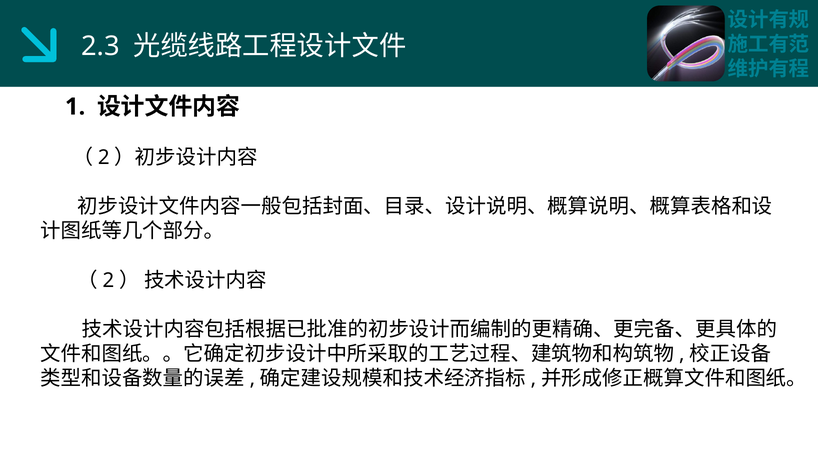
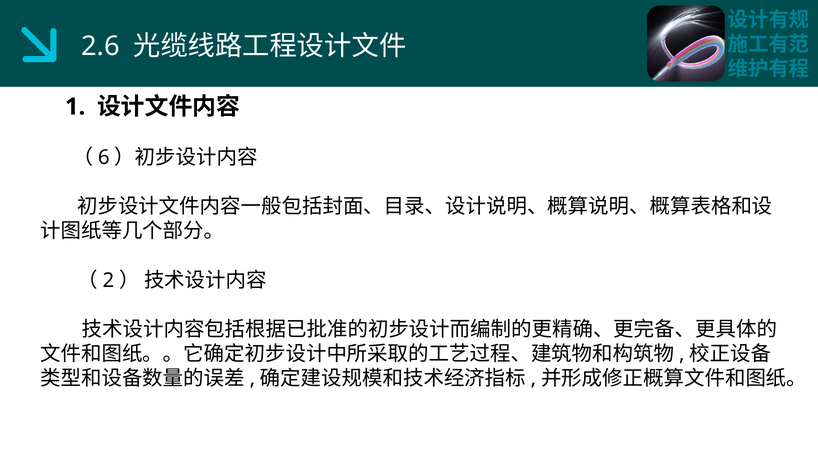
2.3: 2.3 -> 2.6 (100, 46)
2: 2 -> 6 (104, 158)
